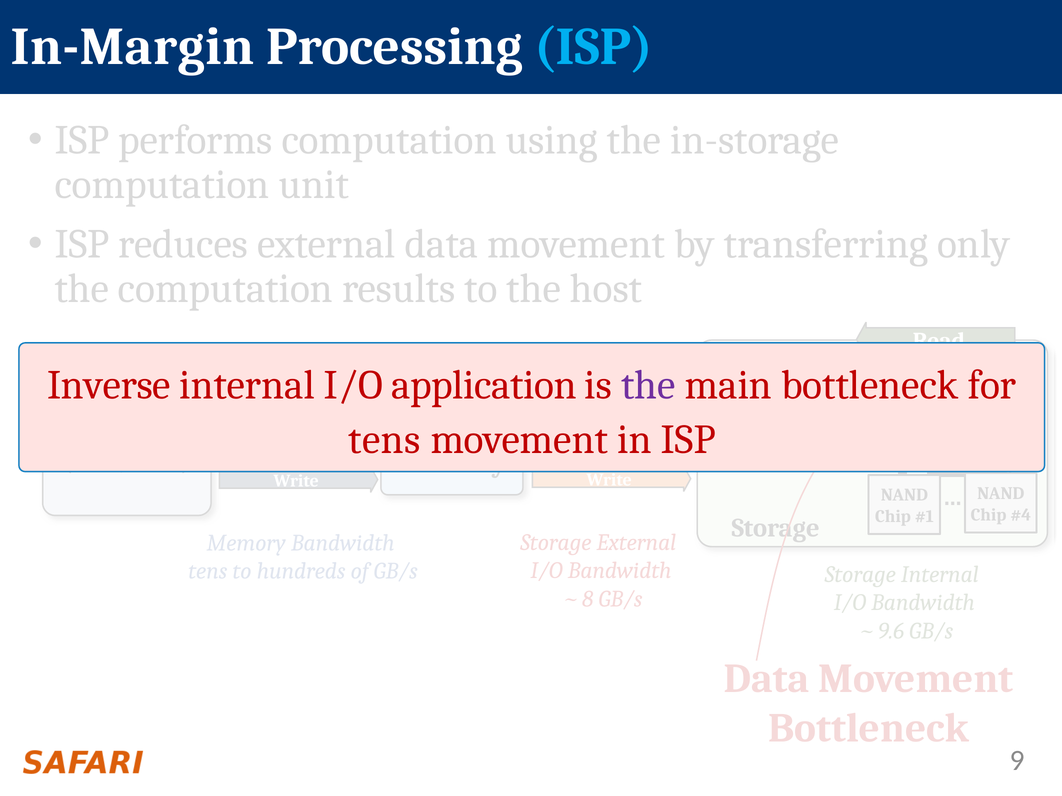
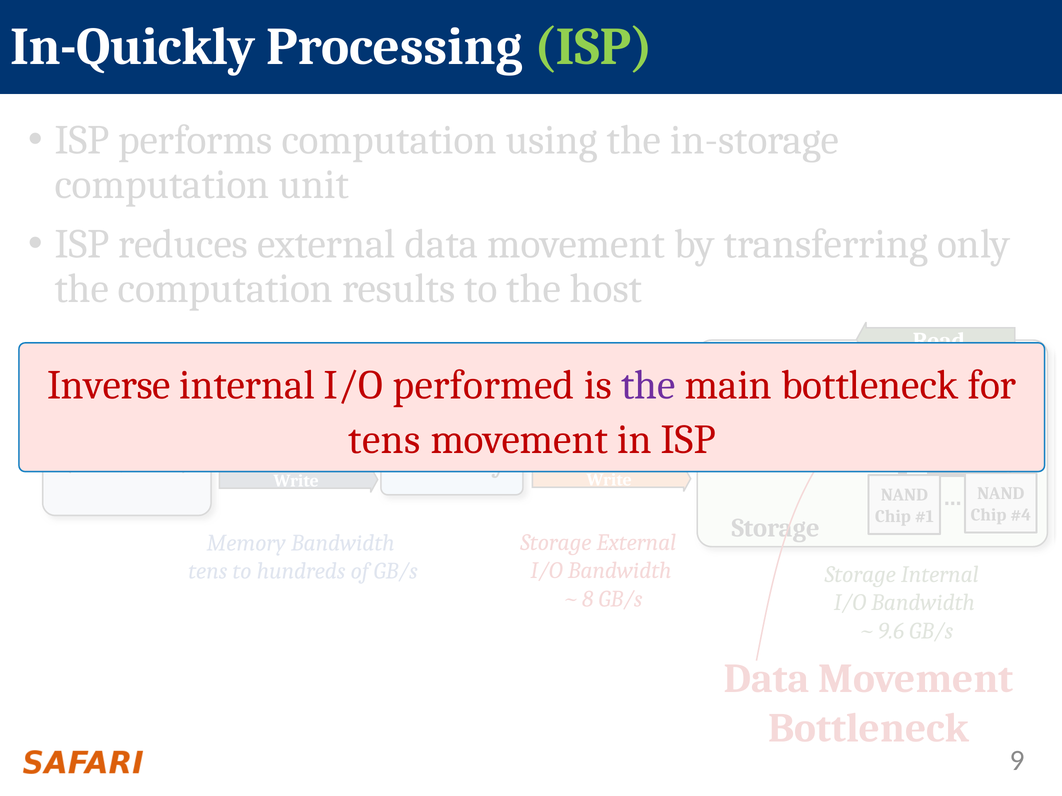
In-Margin: In-Margin -> In-Quickly (133, 47)
ISP colour: light blue -> light green (594, 47)
application: application -> performed (484, 386)
